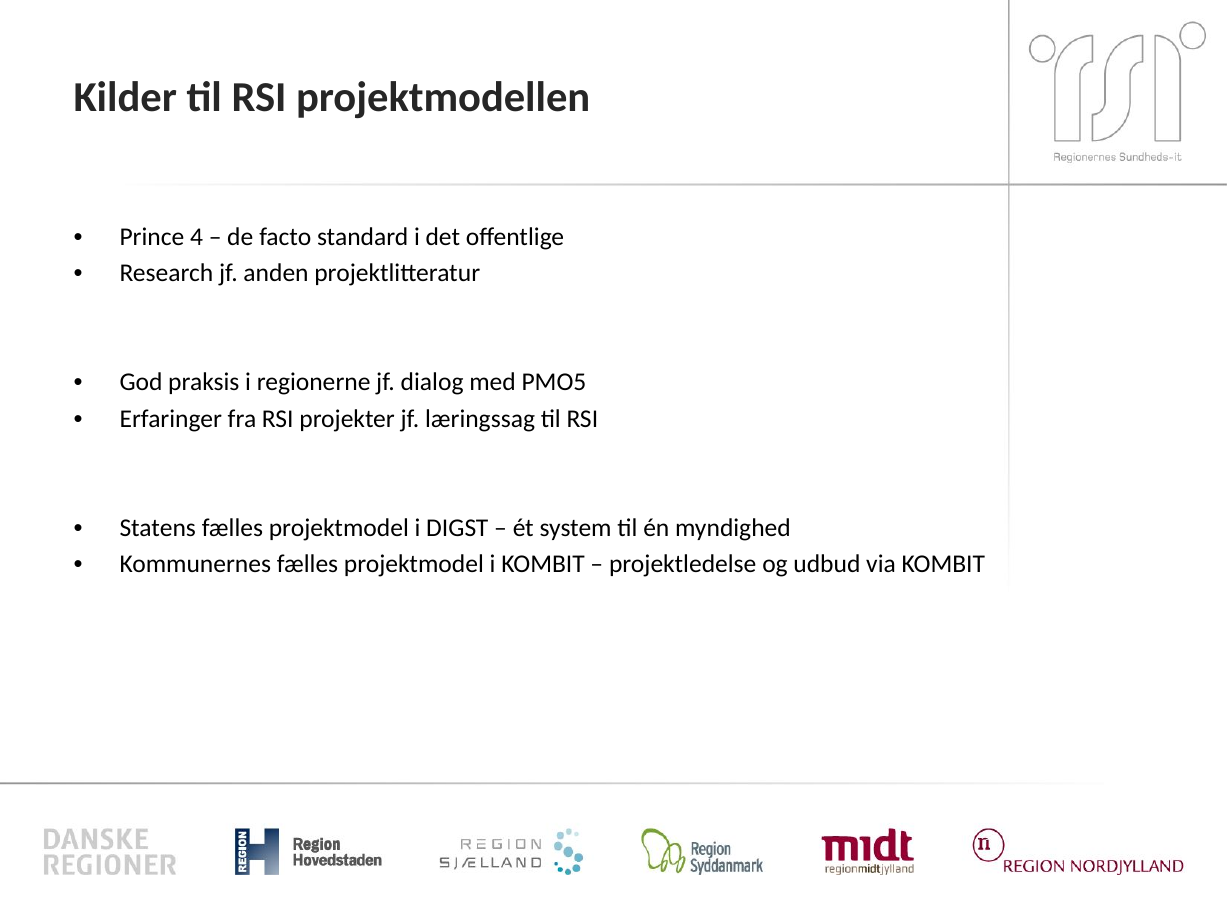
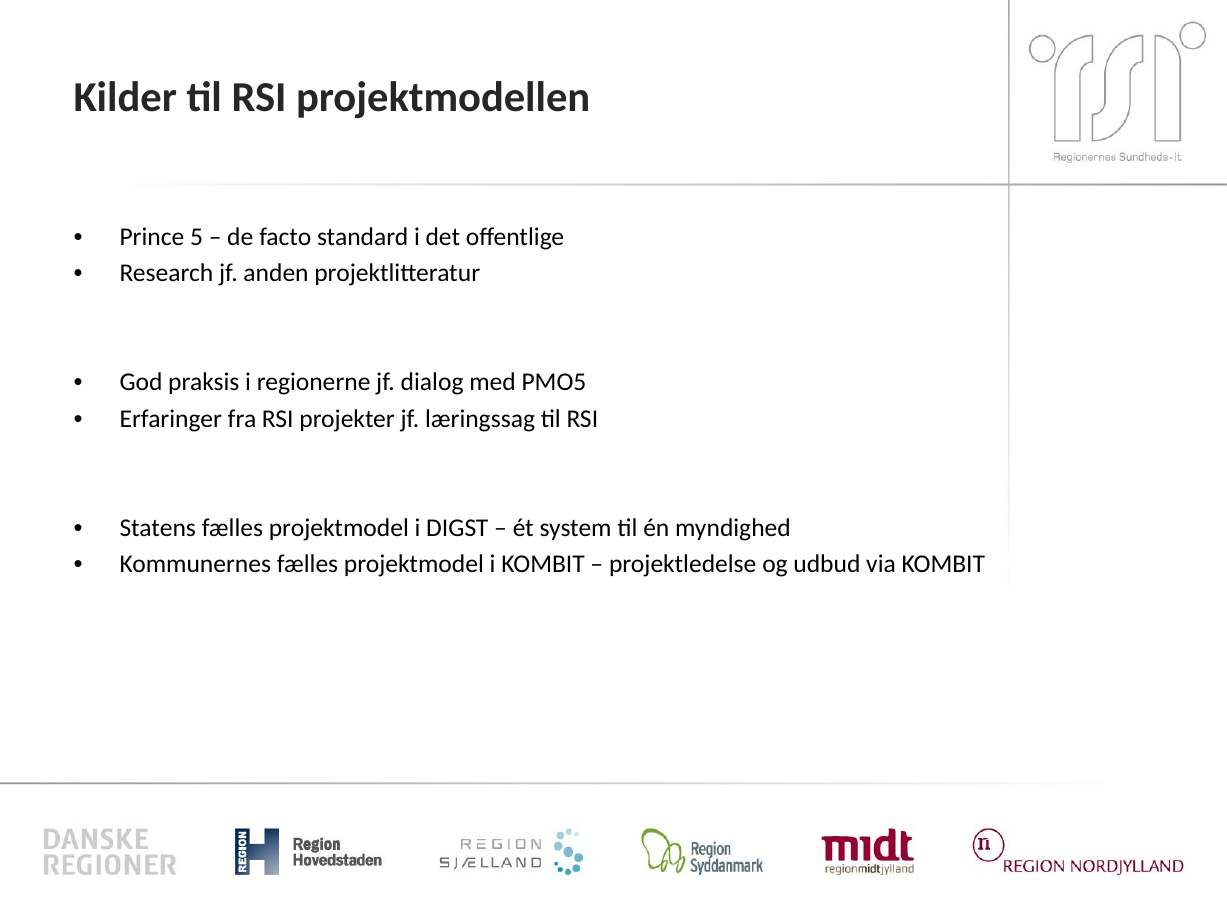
4: 4 -> 5 (197, 237)
